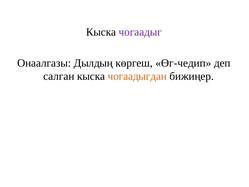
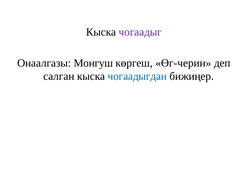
Дылдың: Дылдың -> Монгуш (93, 63)
Өг-чедип: Өг-чедип -> Өг-черин (183, 63)
чогаадыгдан colour: orange -> blue (137, 76)
